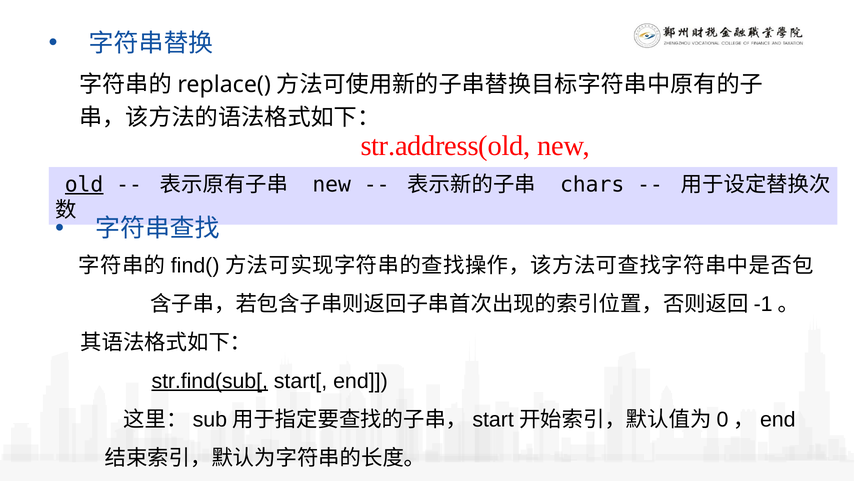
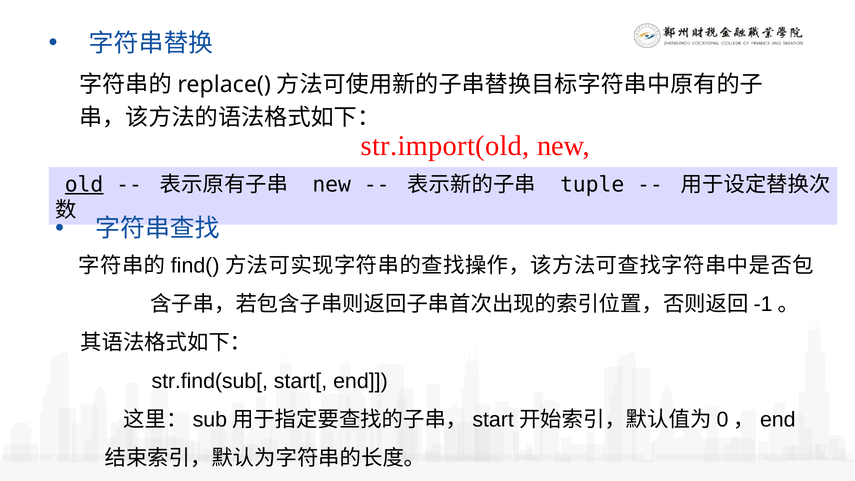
str.address(old: str.address(old -> str.import(old (445, 146)
chars: chars -> tuple (592, 185)
str.find(sub[ underline: present -> none (210, 381)
